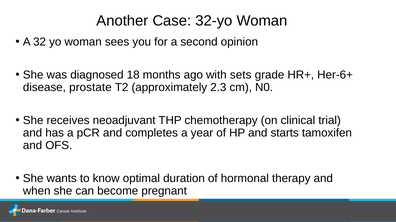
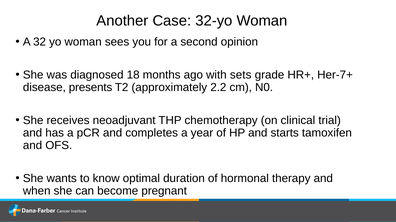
Her-6+: Her-6+ -> Her-7+ (335, 75)
prostate: prostate -> presents (91, 88)
2.3: 2.3 -> 2.2 (218, 88)
